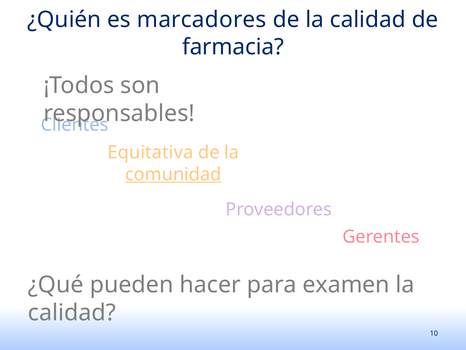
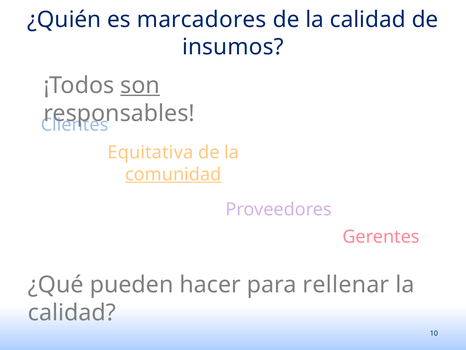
farmacia: farmacia -> insumos (233, 47)
son underline: none -> present (140, 85)
examen: examen -> rellenar (346, 284)
